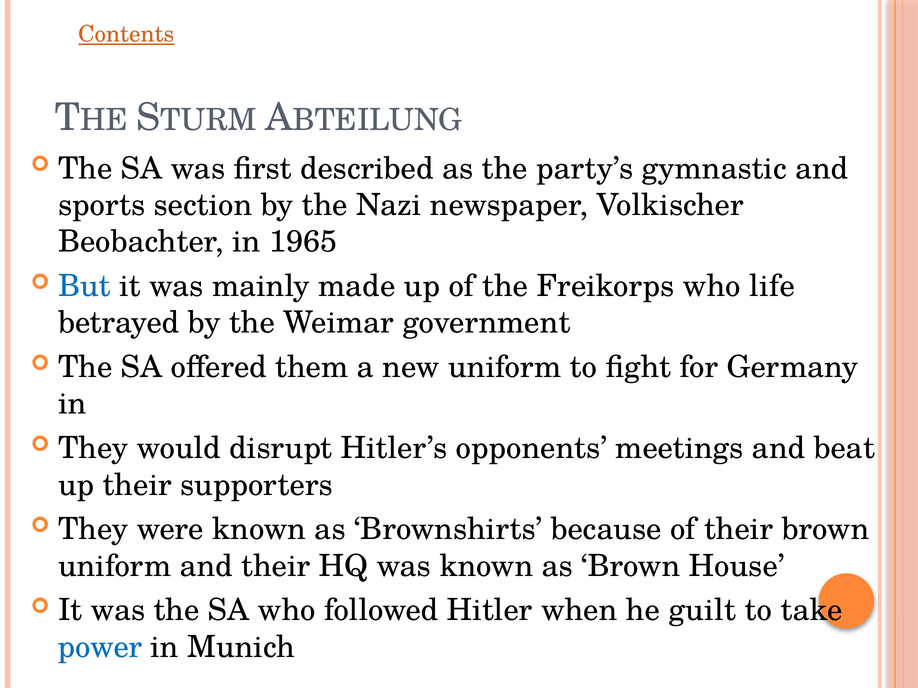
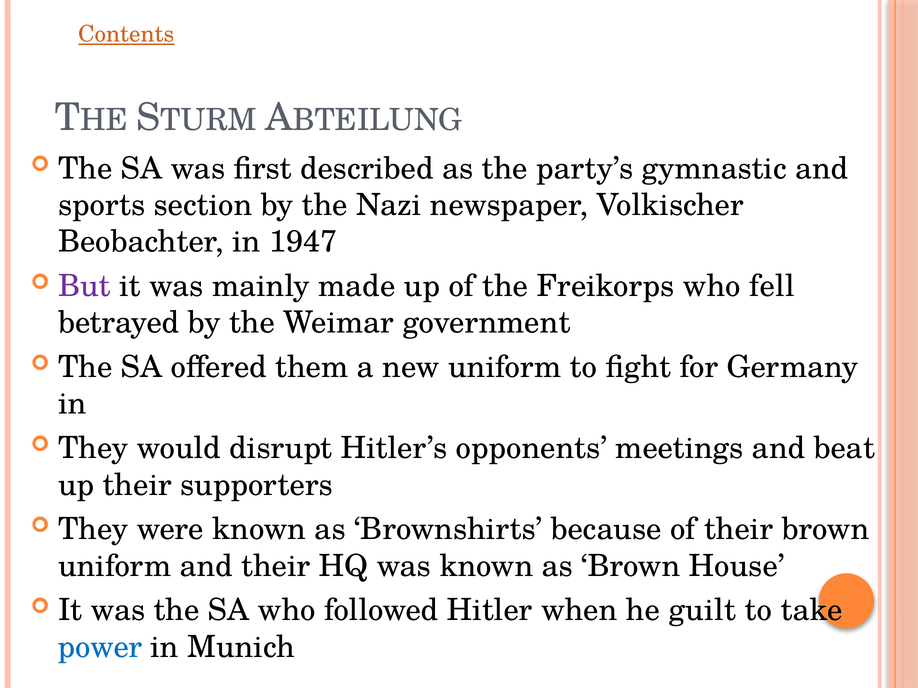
1965: 1965 -> 1947 (303, 242)
But colour: blue -> purple (84, 286)
life: life -> fell (772, 286)
